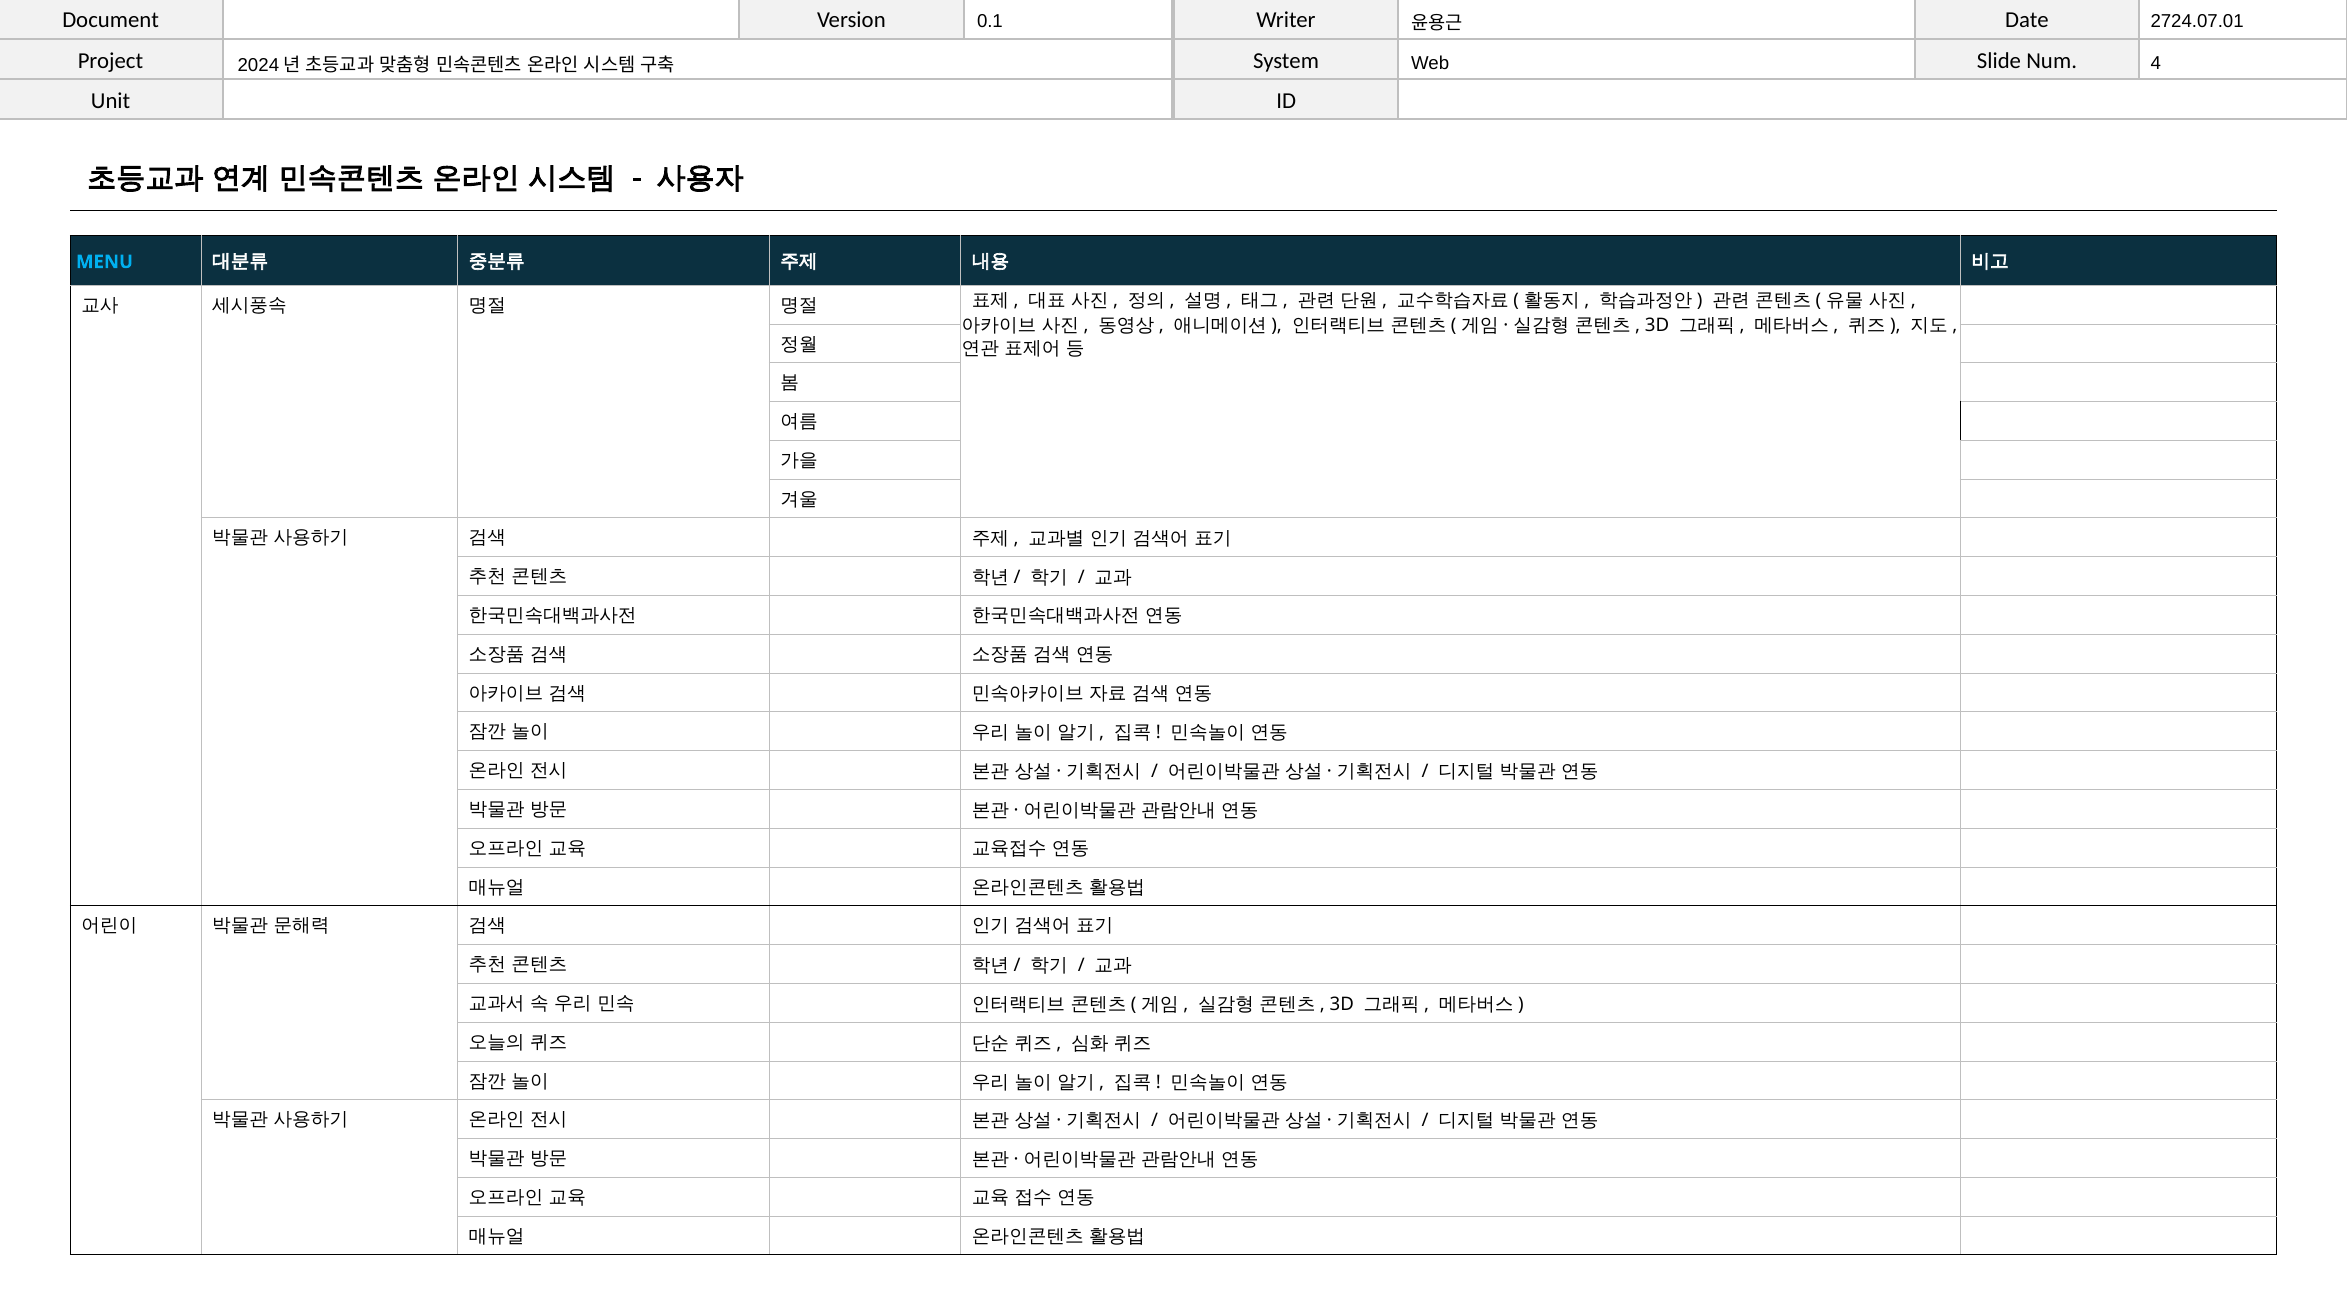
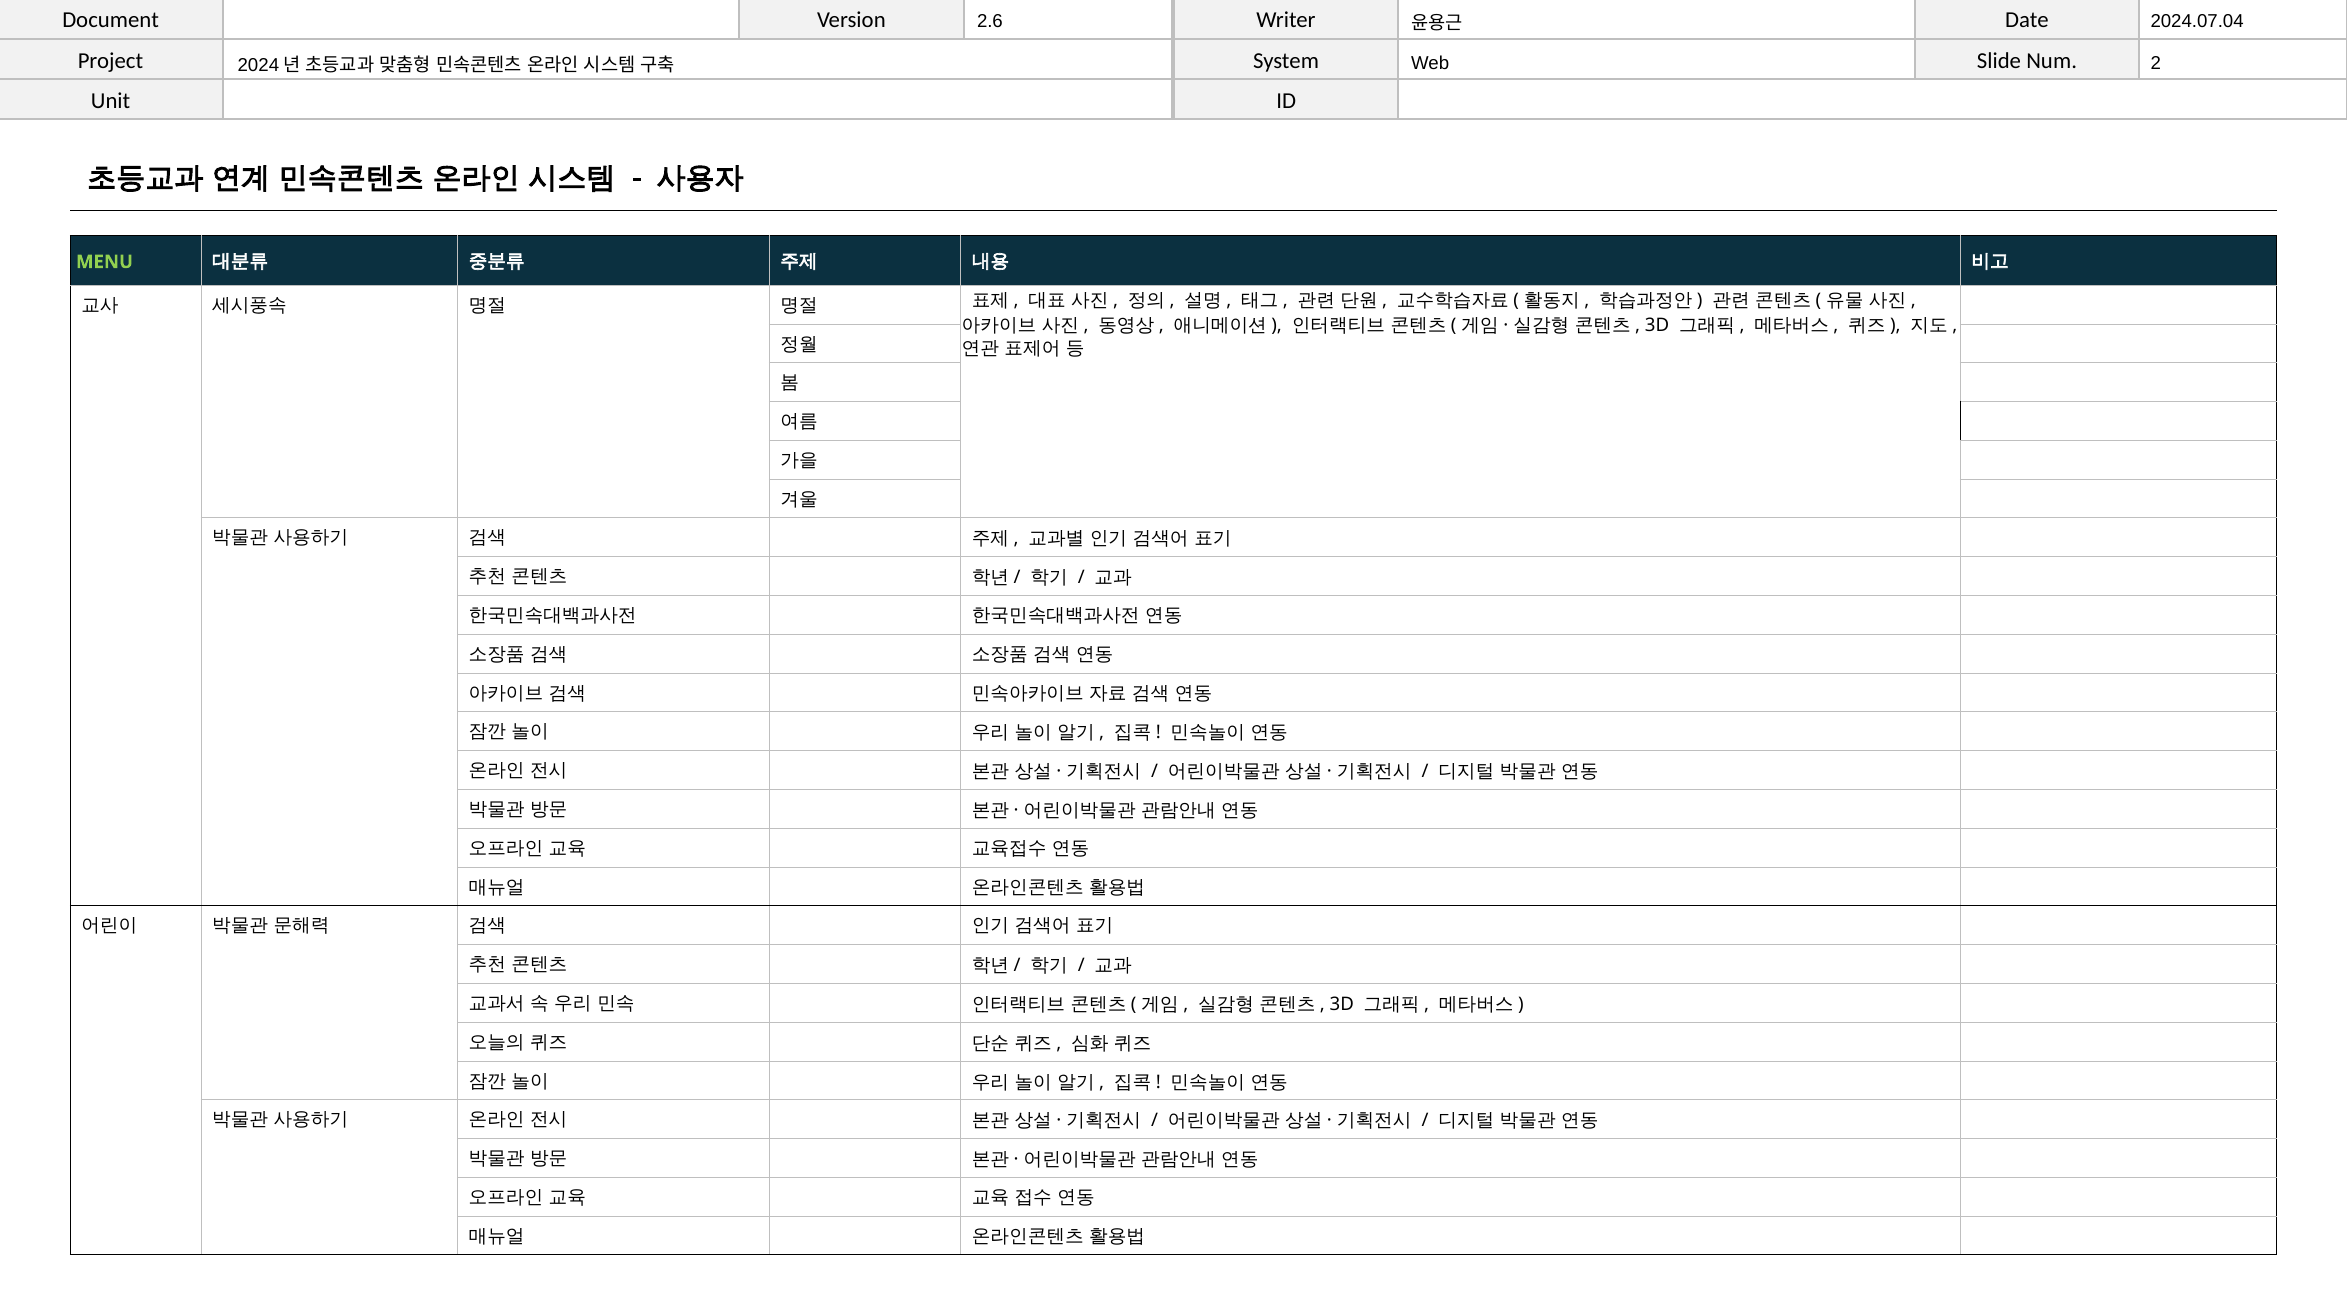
0.1: 0.1 -> 2.6 (990, 21)
2724.07.01: 2724.07.01 -> 2024.07.04 (2197, 21)
4: 4 -> 2 (2156, 63)
MENU colour: light blue -> light green (105, 262)
